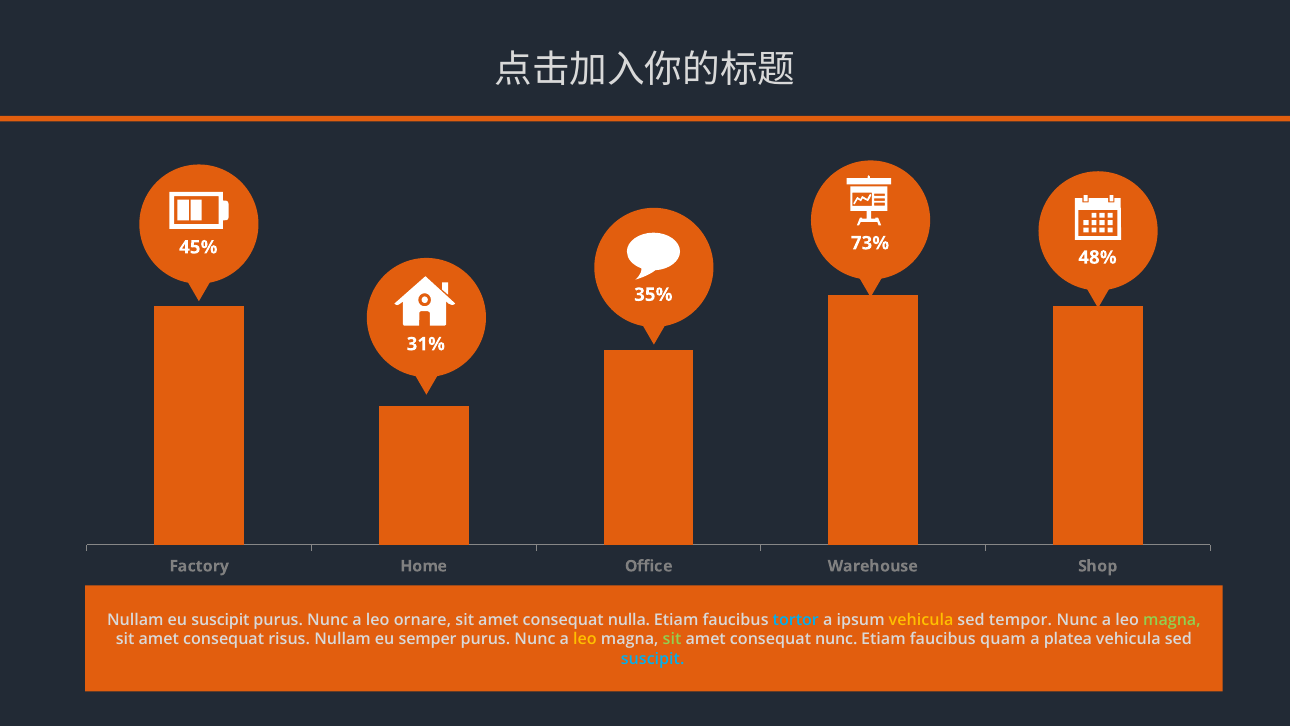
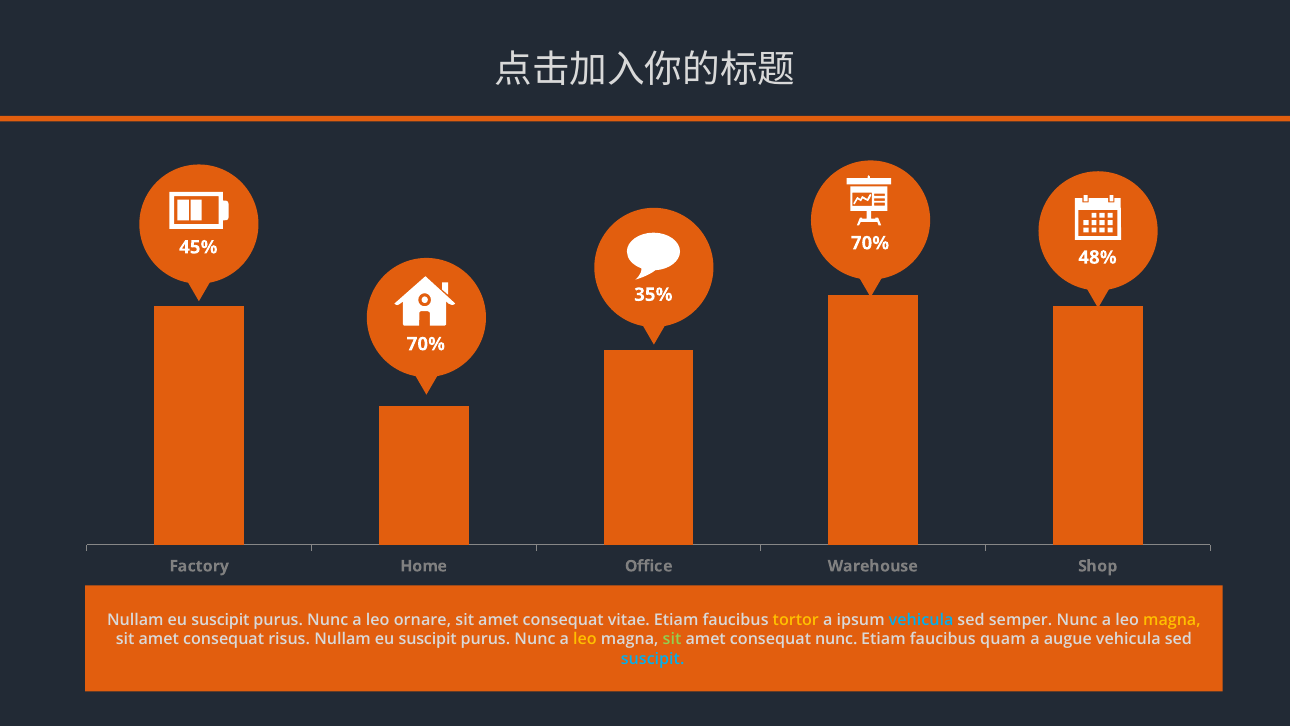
73%: 73% -> 70% (870, 243)
31%: 31% -> 70% (426, 344)
nulla: nulla -> vitae (629, 620)
tortor colour: light blue -> yellow (796, 620)
vehicula colour: yellow -> light blue (921, 620)
tempor: tempor -> semper (1021, 620)
magna colour: light green -> yellow (1172, 620)
risus Nullam eu semper: semper -> suscipit (428, 639)
platea: platea -> augue (1068, 639)
